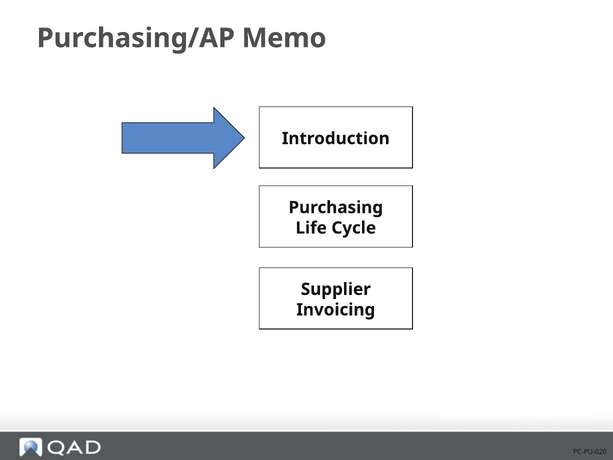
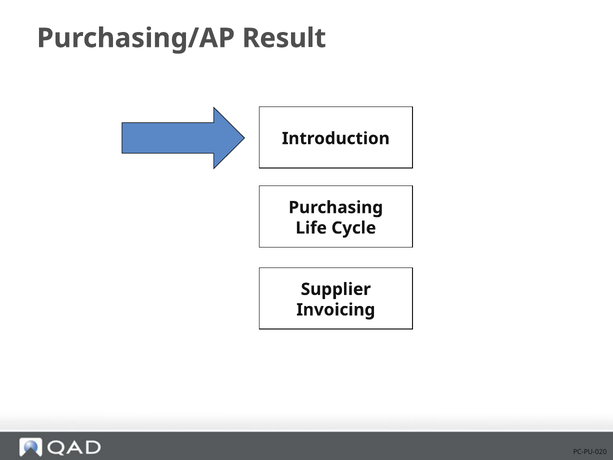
Memo: Memo -> Result (284, 38)
